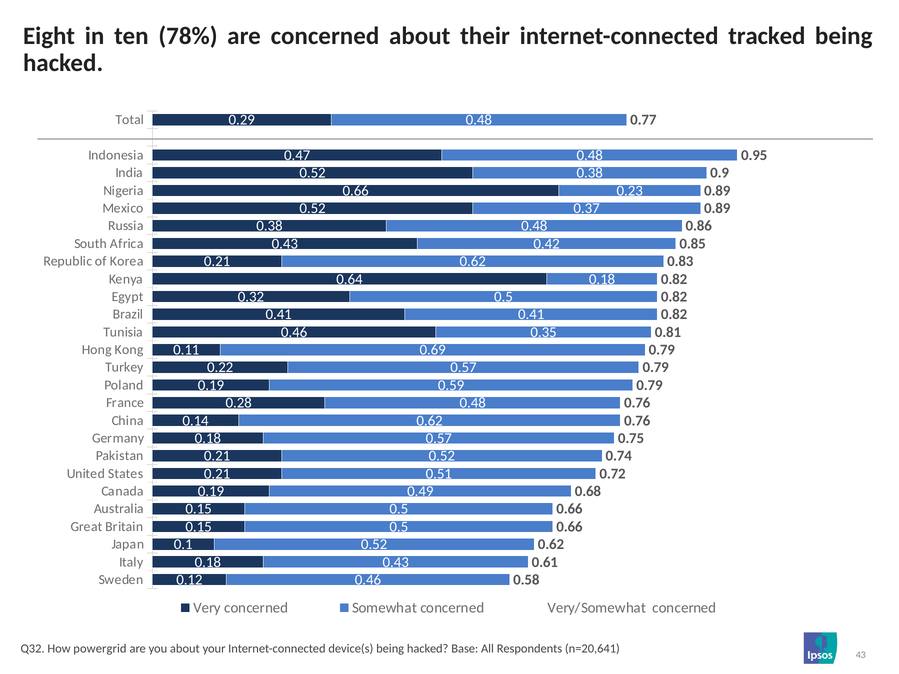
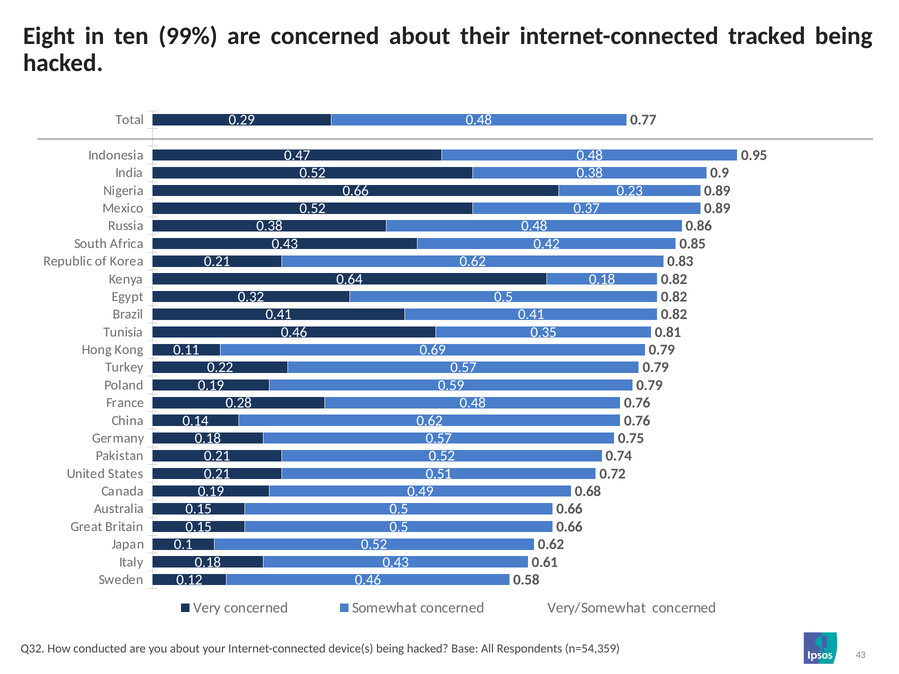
78%: 78% -> 99% (188, 36)
powergrid: powergrid -> conducted (100, 649)
n=20,641: n=20,641 -> n=54,359 (592, 649)
